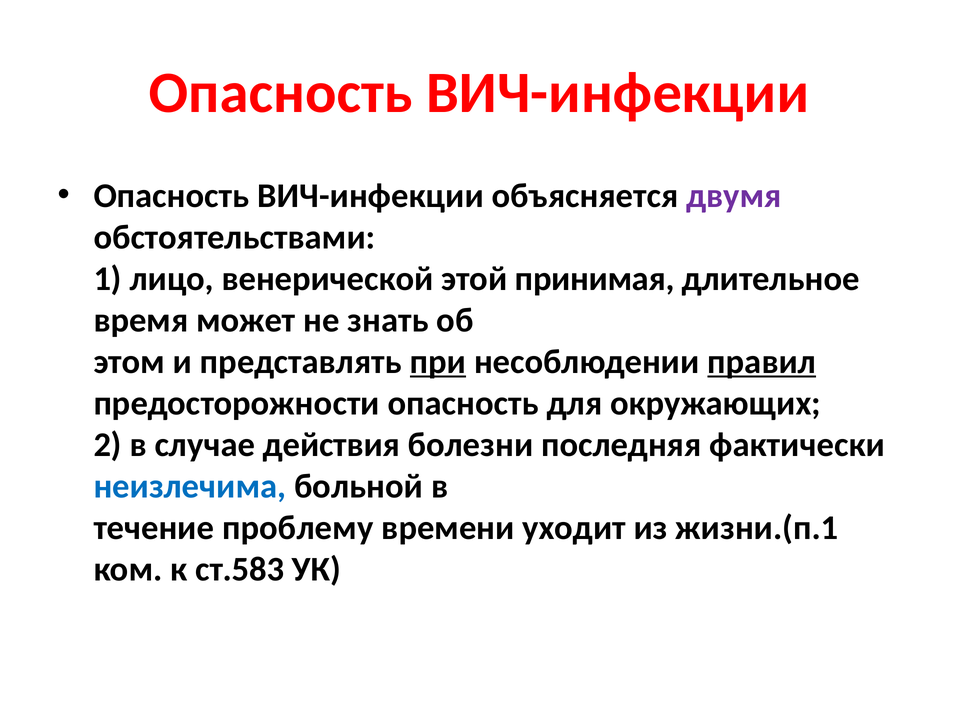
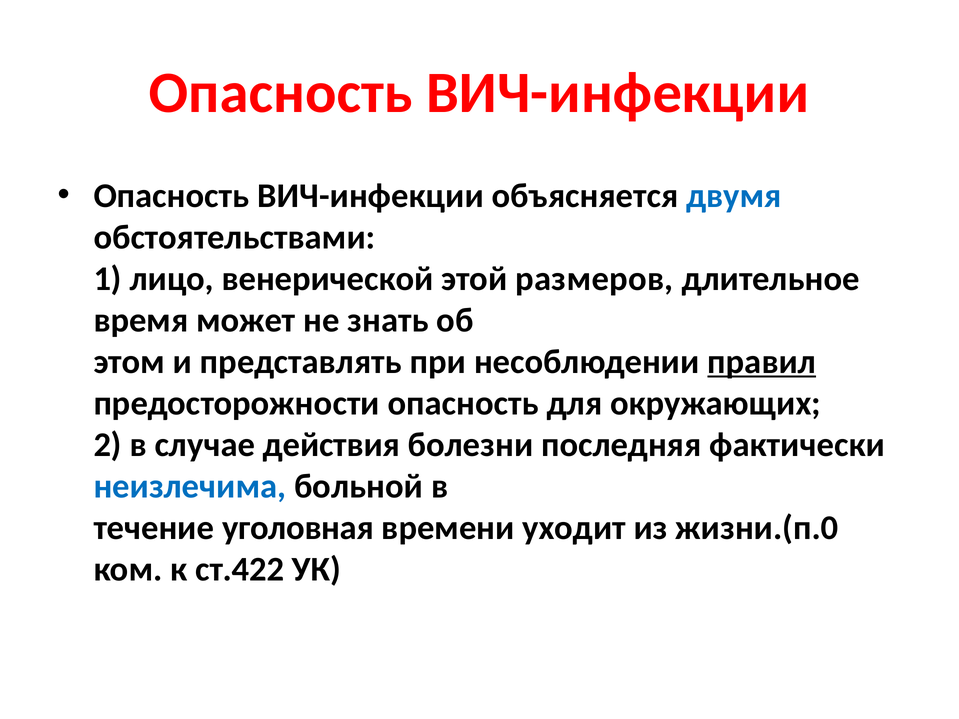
двумя colour: purple -> blue (734, 196)
принимая: принимая -> размеров (594, 279)
при underline: present -> none (438, 362)
проблему: проблему -> уголовная (298, 528)
жизни.(п.1: жизни.(п.1 -> жизни.(п.0 (757, 528)
ст.583: ст.583 -> ст.422 (240, 570)
